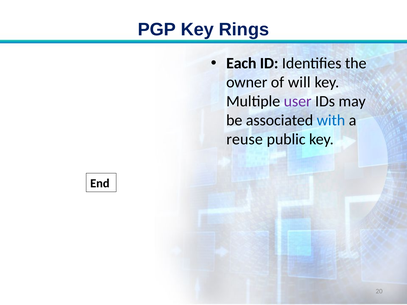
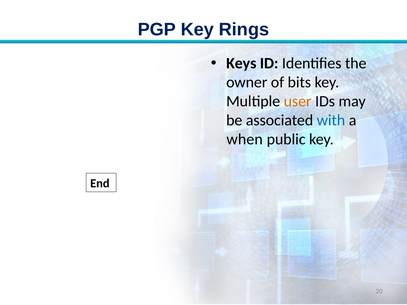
Each: Each -> Keys (241, 63)
will: will -> bits (299, 82)
user colour: purple -> orange (298, 101)
reuse: reuse -> when (245, 140)
